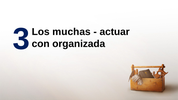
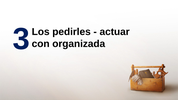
muchas: muchas -> pedirles (72, 32)
